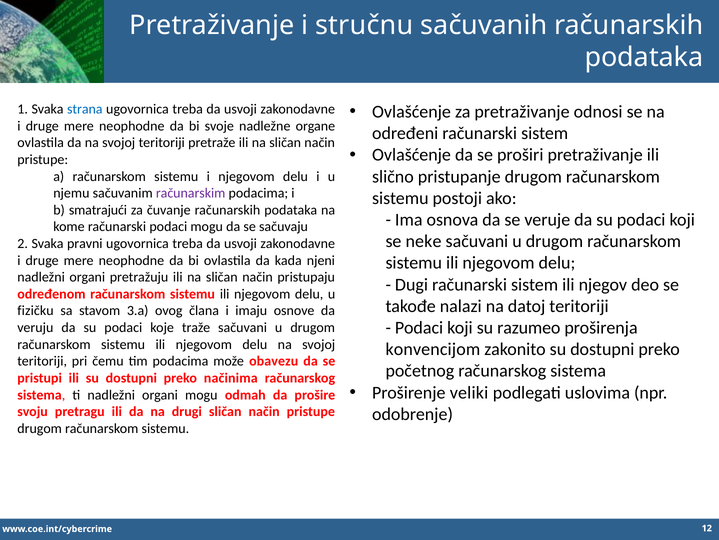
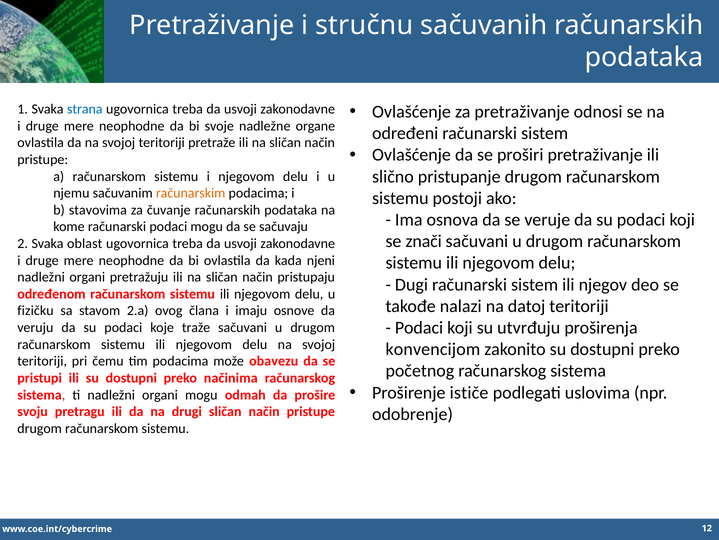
računarskim colour: purple -> orange (191, 193)
smatrajući: smatrajući -> stavovima (98, 210)
neke: neke -> znači (424, 241)
pravni: pravni -> oblast (85, 243)
3.a: 3.a -> 2.a (138, 310)
razumeo: razumeo -> utvrđuju (529, 327)
veliki: veliki -> ističe (469, 392)
